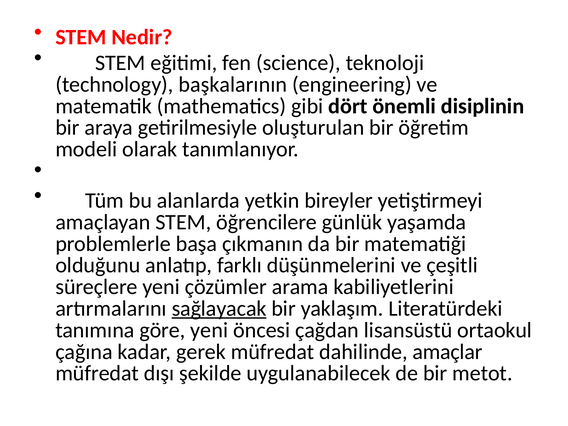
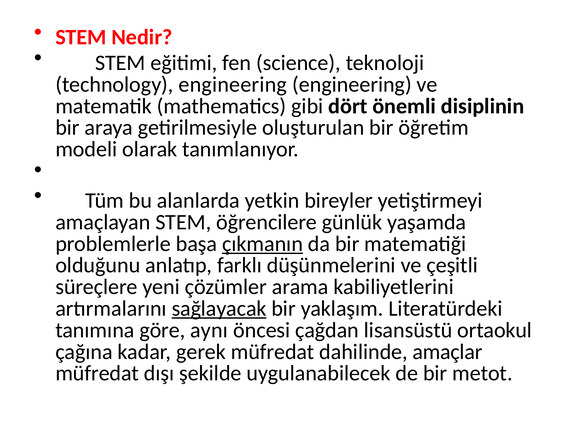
technology başkalarının: başkalarının -> engineering (233, 84)
çıkmanın underline: none -> present (263, 244)
göre yeni: yeni -> aynı (209, 330)
